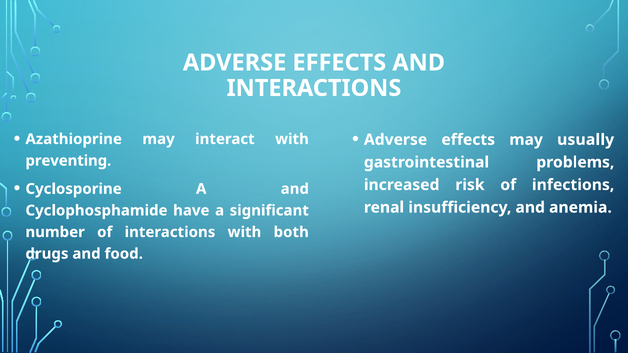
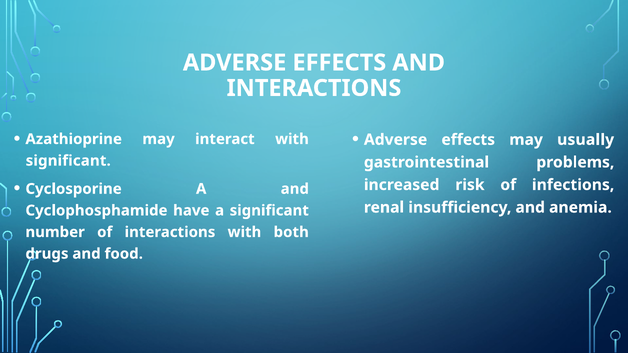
preventing: preventing -> significant (68, 161)
